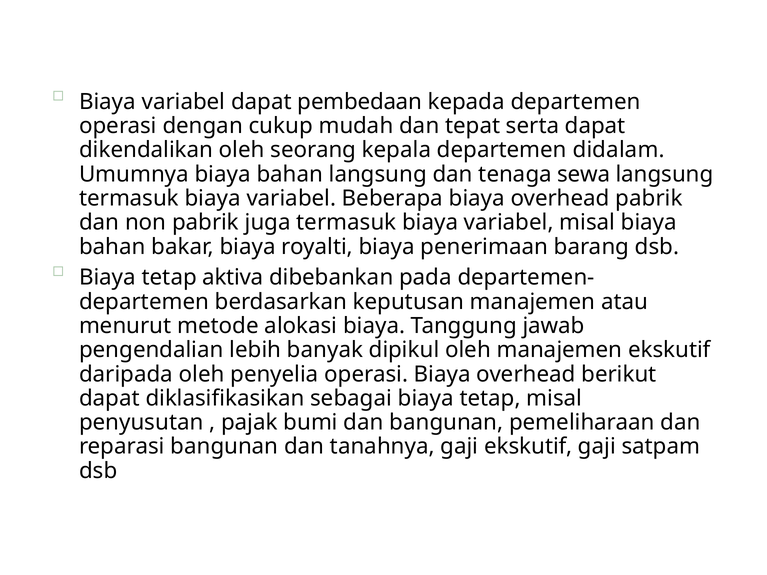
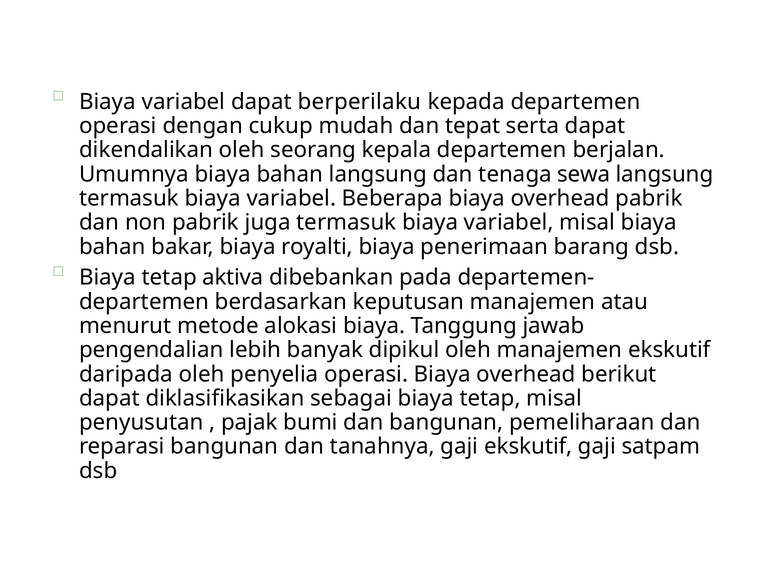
pembedaan: pembedaan -> berperilaku (360, 102)
didalam: didalam -> berjalan (619, 150)
